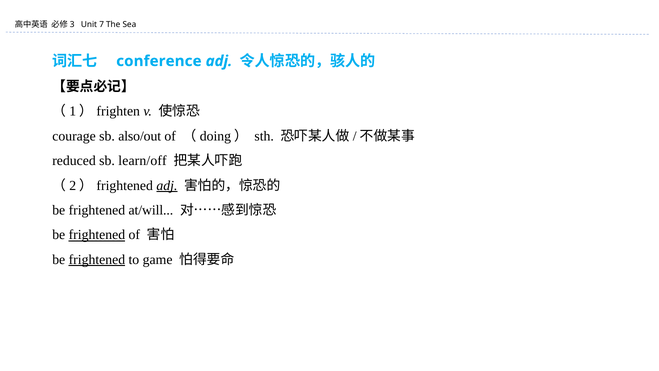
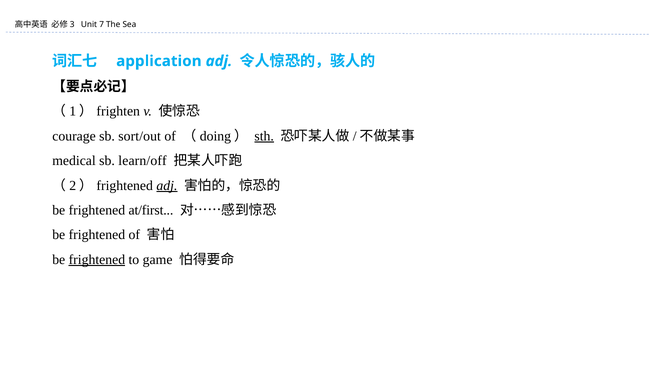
conference: conference -> application (159, 61)
also/out: also/out -> sort/out (140, 136)
sth underline: none -> present (264, 136)
reduced: reduced -> medical (74, 161)
at/will: at/will -> at/first (151, 210)
frightened underline: present -> none (97, 235)
